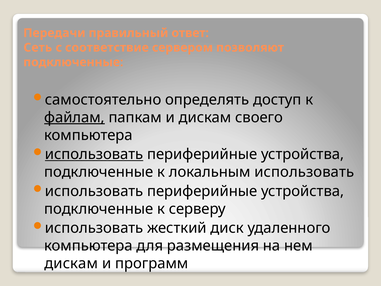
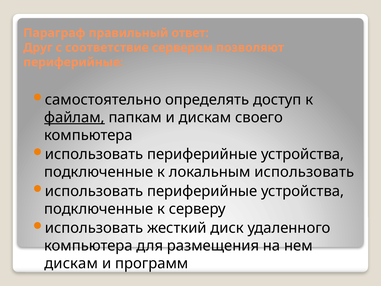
Передачи: Передачи -> Параграф (54, 33)
Сеть: Сеть -> Друг (38, 48)
подключенные: подключенные -> периферийные (73, 62)
использовать underline: present -> none (94, 154)
